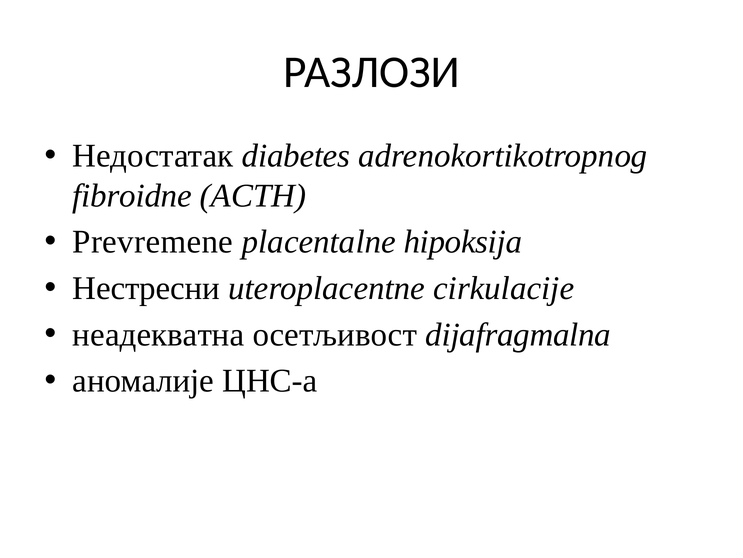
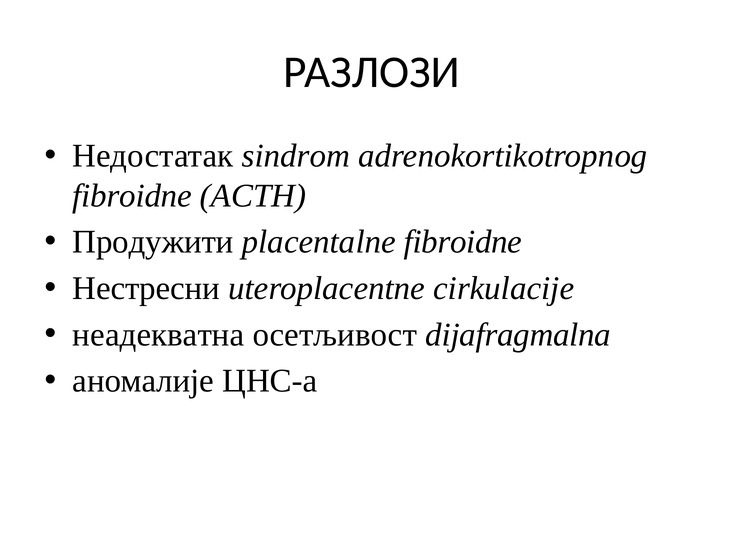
diabetes: diabetes -> sindrom (296, 156)
Prevremene: Prevremene -> Продужити (153, 242)
placentalne hipoksija: hipoksija -> fibroidne (463, 242)
